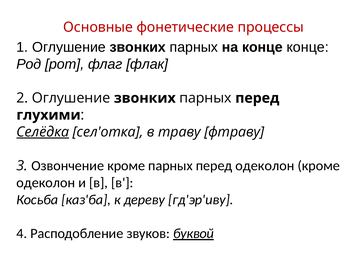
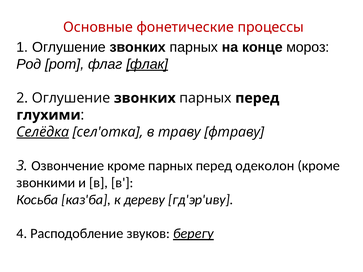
конце конце: конце -> мороз (308, 47)
флак underline: none -> present (147, 64)
одеколон: одеколон -> звонкими (46, 183)
буквой: буквой -> берегу (193, 234)
